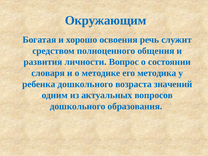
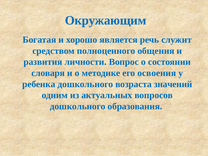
освоения: освоения -> является (119, 40)
методика: методика -> освоения (157, 73)
